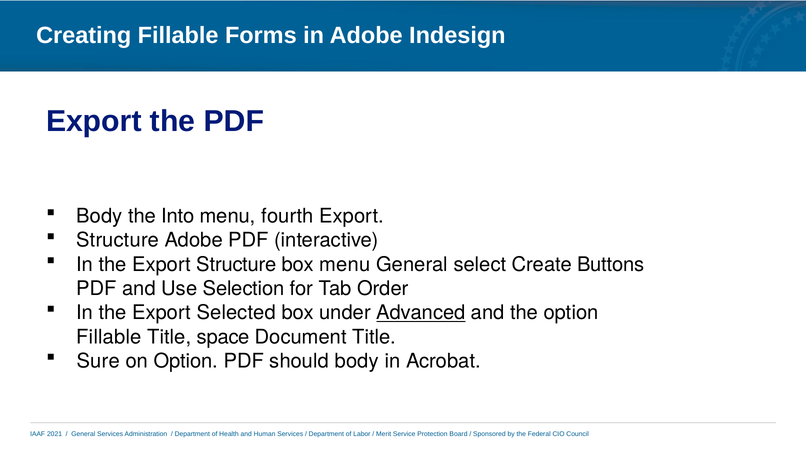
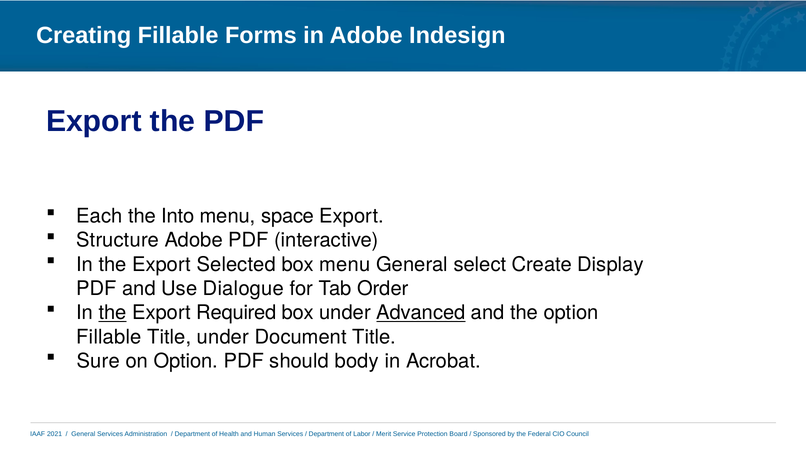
Body: Body -> Each (99, 216)
fourth: fourth -> space (288, 216)
Export Structure: Structure -> Selected (236, 265)
Buttons: Buttons -> Display (610, 265)
Selection: Selection -> Dialogue (243, 289)
the underline: none -> present (113, 313)
Selected: Selected -> Required (236, 313)
Title space: space -> under (223, 337)
